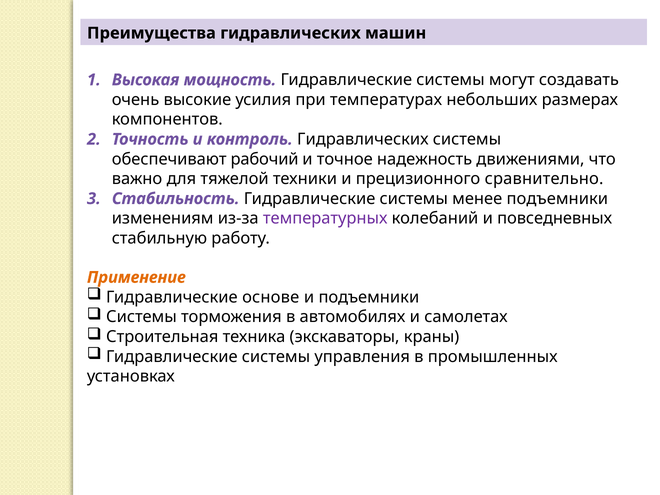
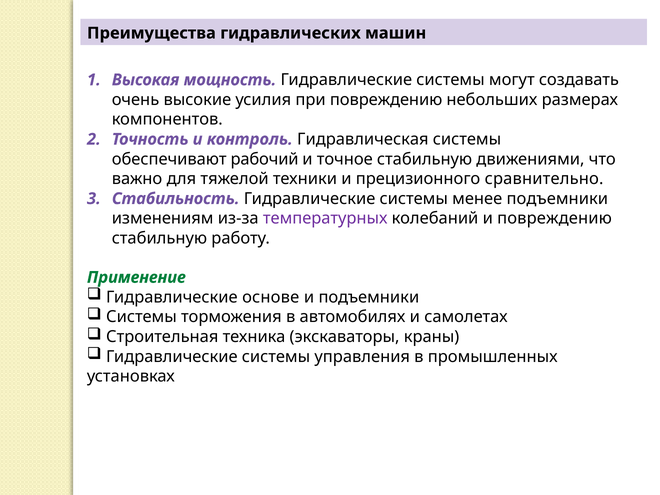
при температурах: температурах -> повреждению (386, 100)
контроль Гидравлических: Гидравлических -> Гидравлическая (363, 139)
точное надежность: надежность -> стабильную (425, 159)
и повседневных: повседневных -> повреждению (555, 218)
Применение colour: orange -> green (136, 277)
